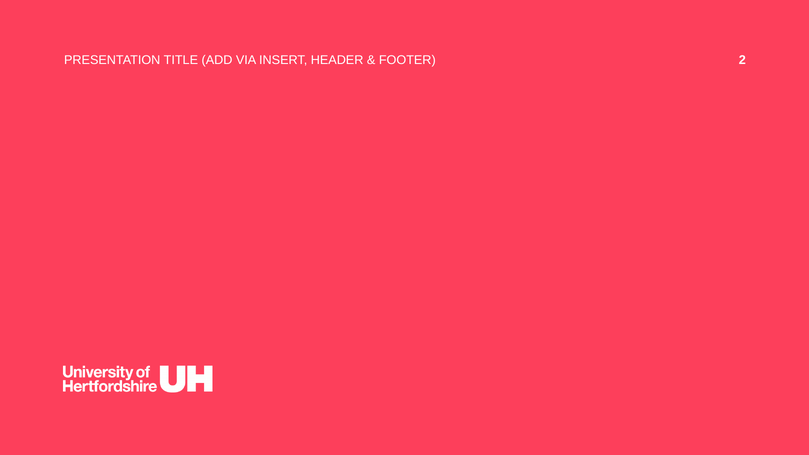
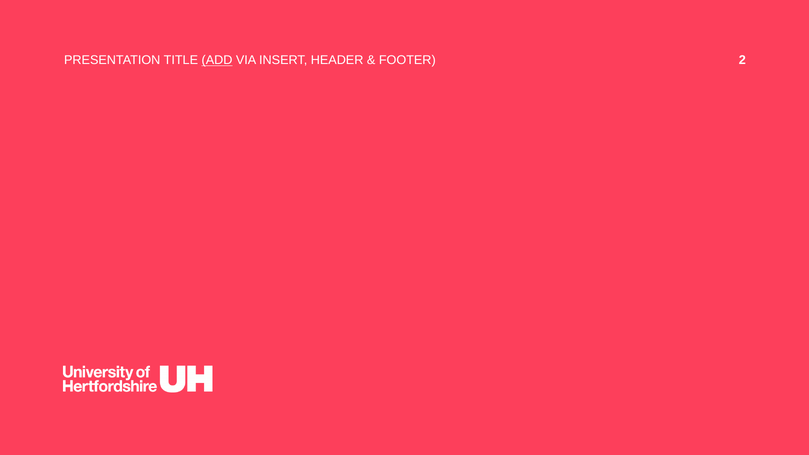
ADD underline: none -> present (217, 60)
